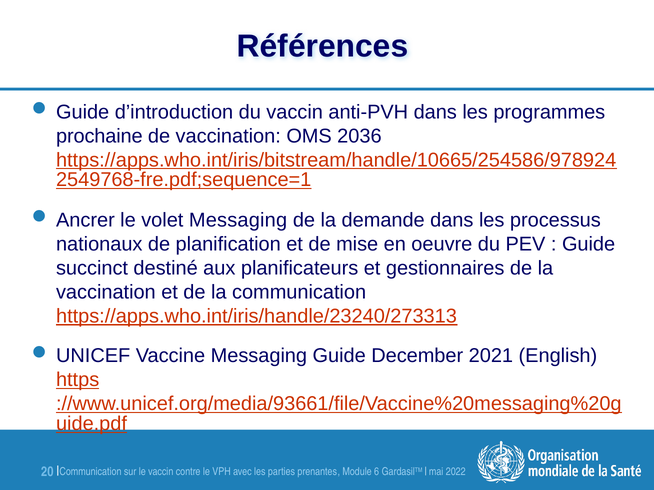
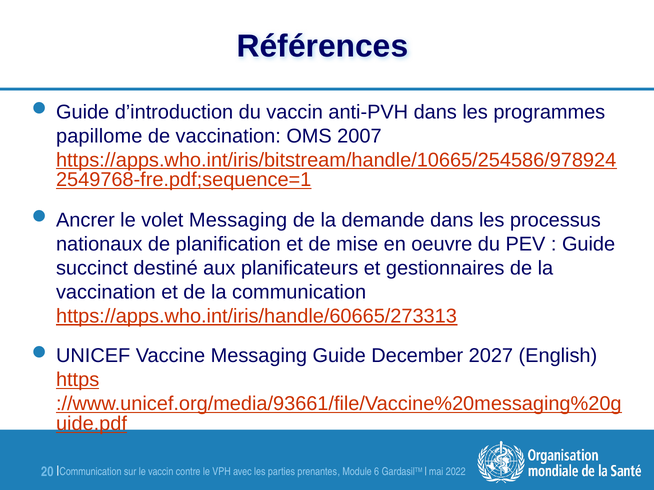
prochaine: prochaine -> papillome (99, 136)
2036: 2036 -> 2007 (359, 136)
https://apps.who.int/iris/handle/23240/273313: https://apps.who.int/iris/handle/23240/273313 -> https://apps.who.int/iris/handle/60665/273313 (256, 316)
2021: 2021 -> 2027 (491, 356)
